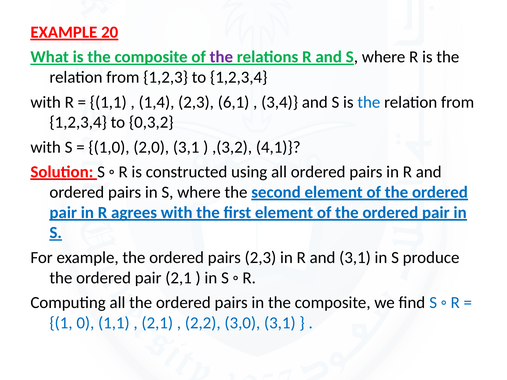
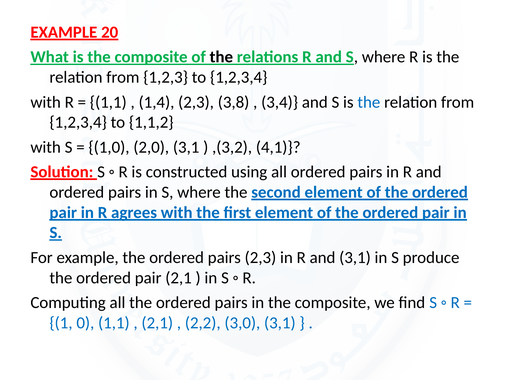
the colour: purple -> black (221, 57)
6,1: 6,1 -> 3,8 (234, 102)
0,3,2: 0,3,2 -> 1,1,2 (151, 122)
